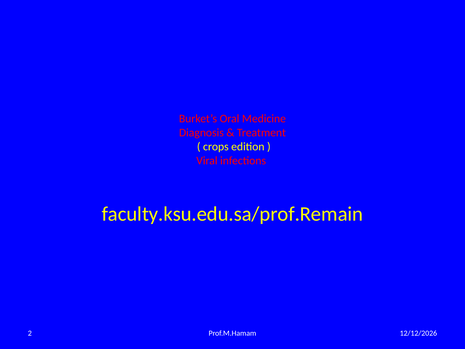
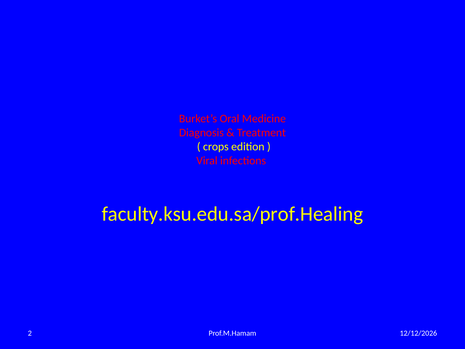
faculty.ksu.edu.sa/prof.Remain: faculty.ksu.edu.sa/prof.Remain -> faculty.ksu.edu.sa/prof.Healing (232, 214)
